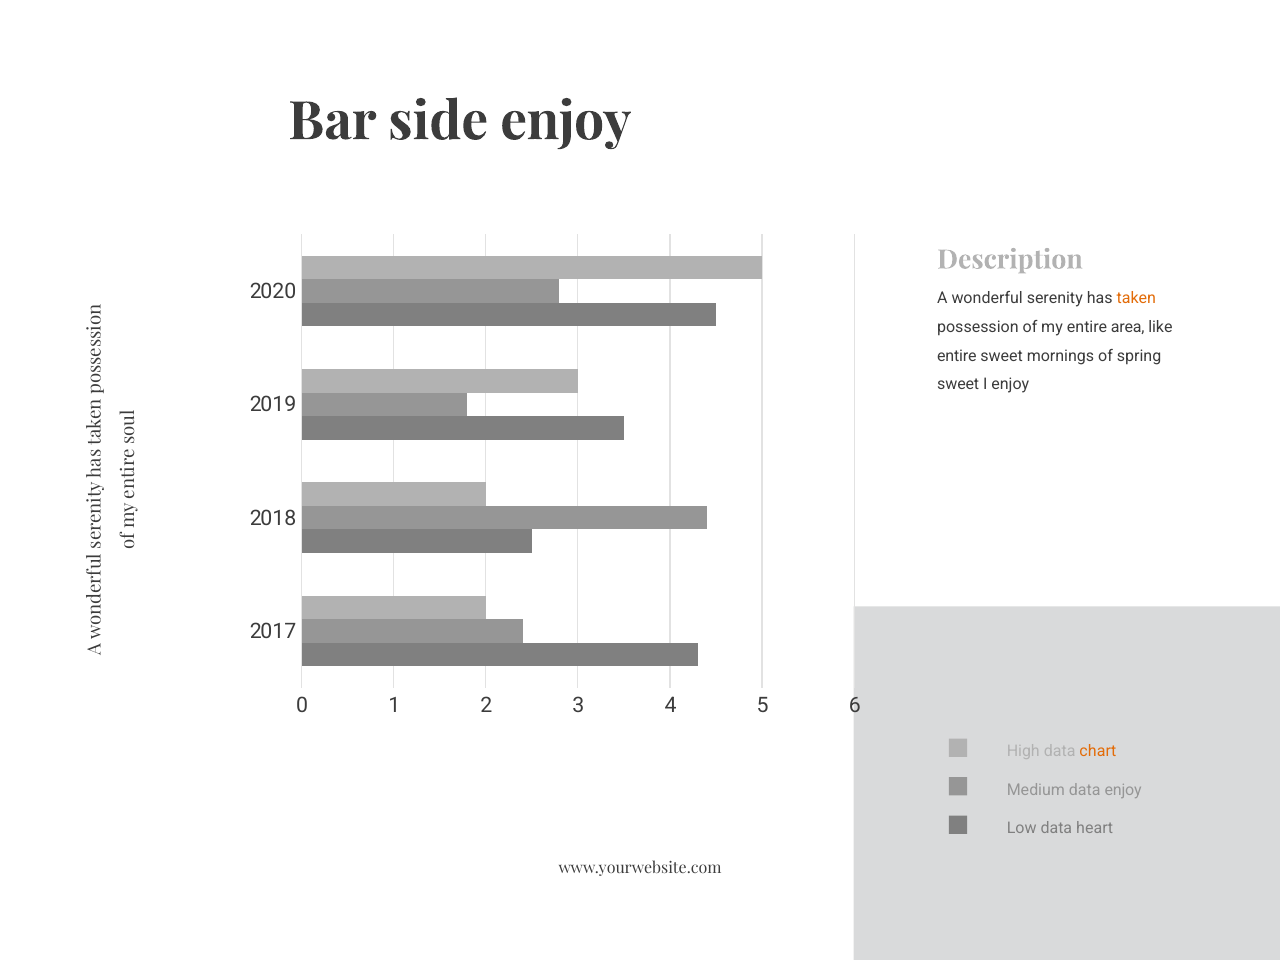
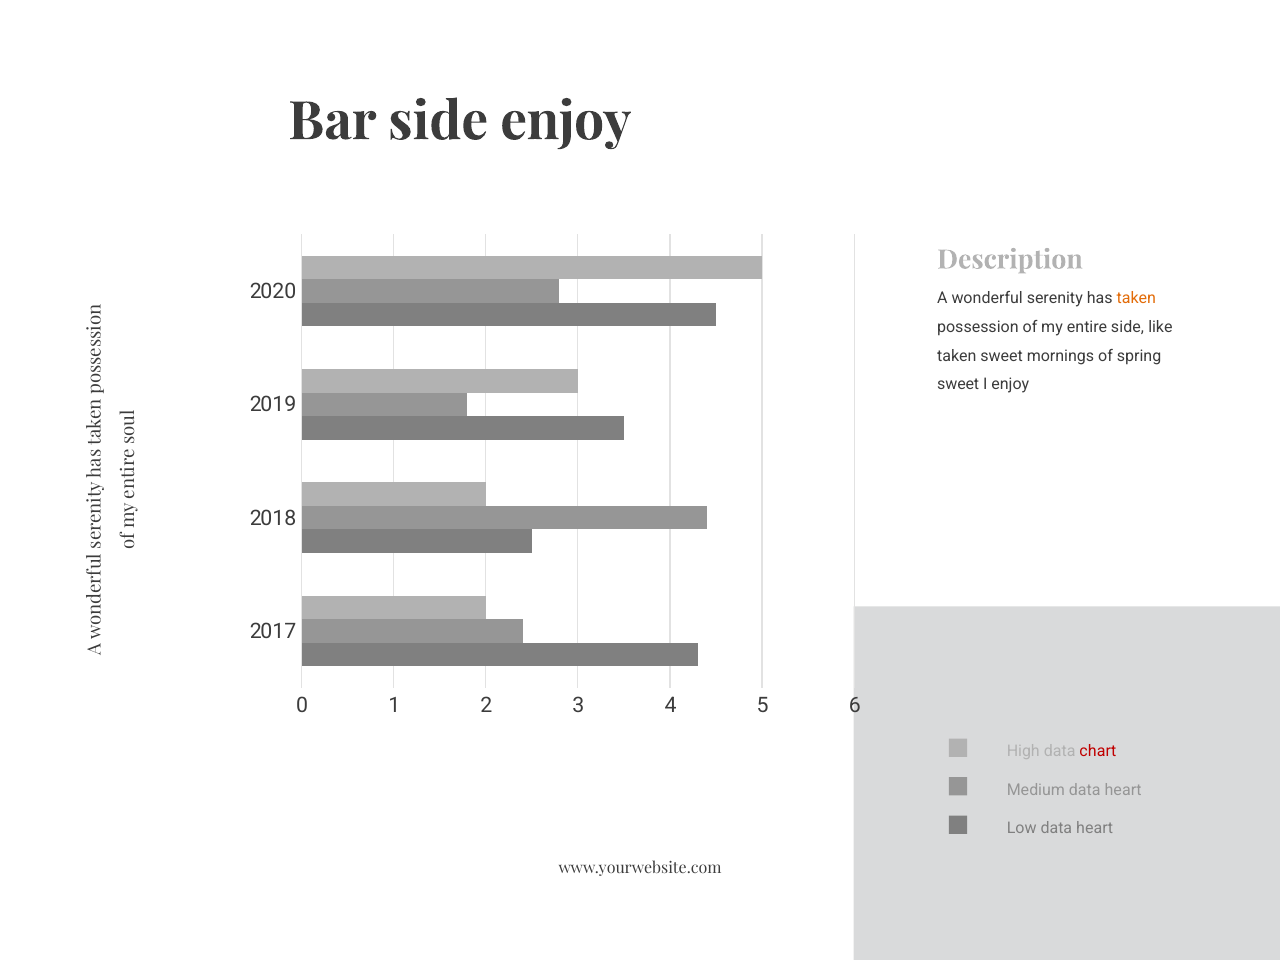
entire area: area -> side (1128, 327)
entire: entire -> taken (957, 356)
chart colour: orange -> red (1098, 751)
Medium data enjoy: enjoy -> heart (1123, 790)
